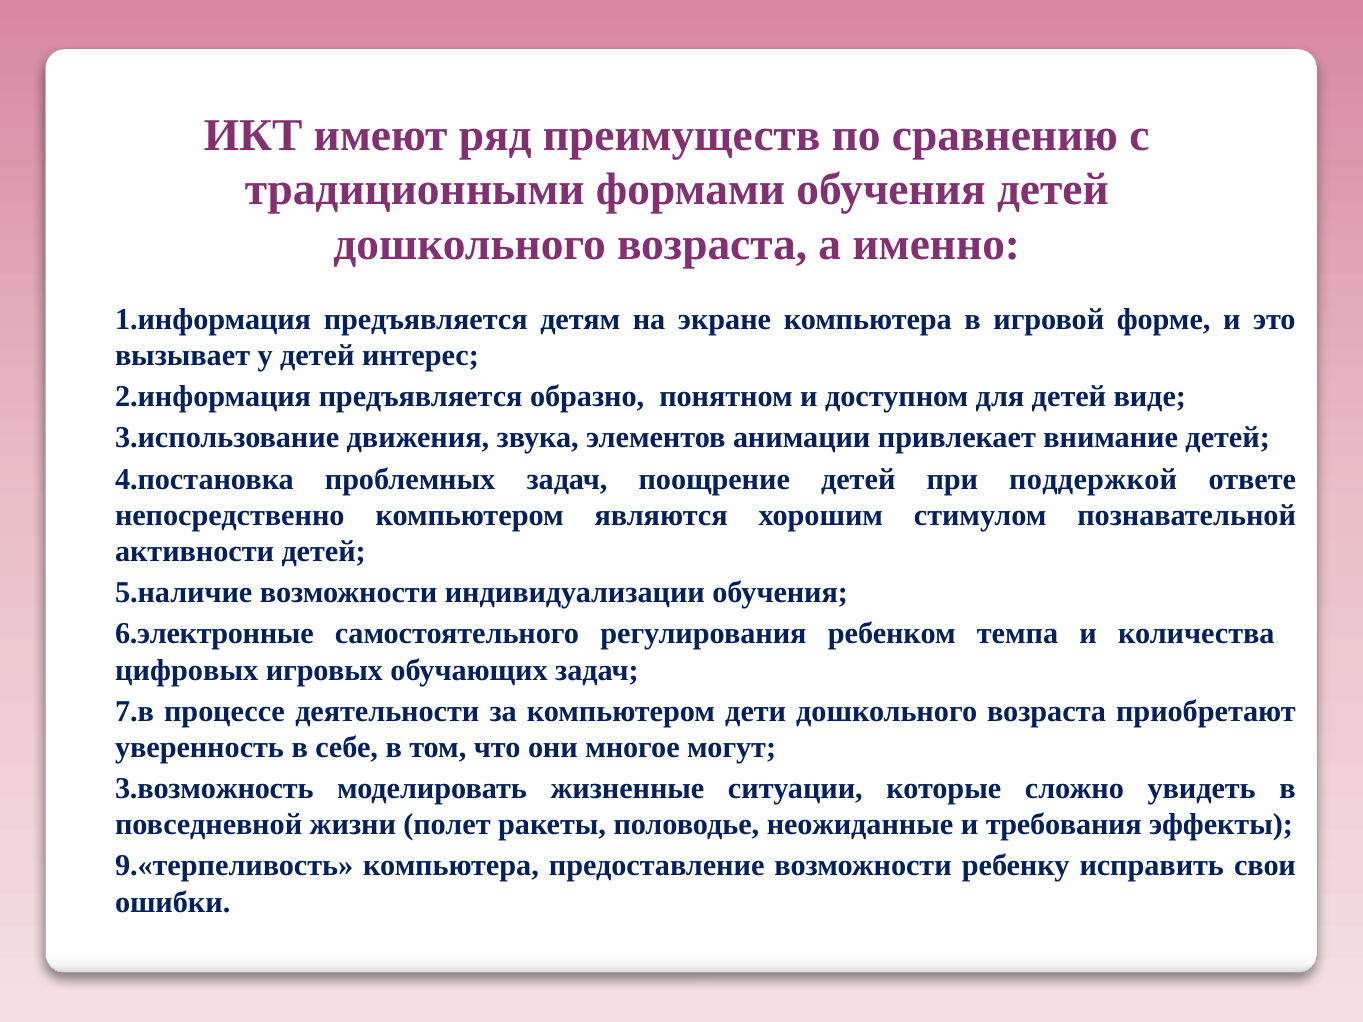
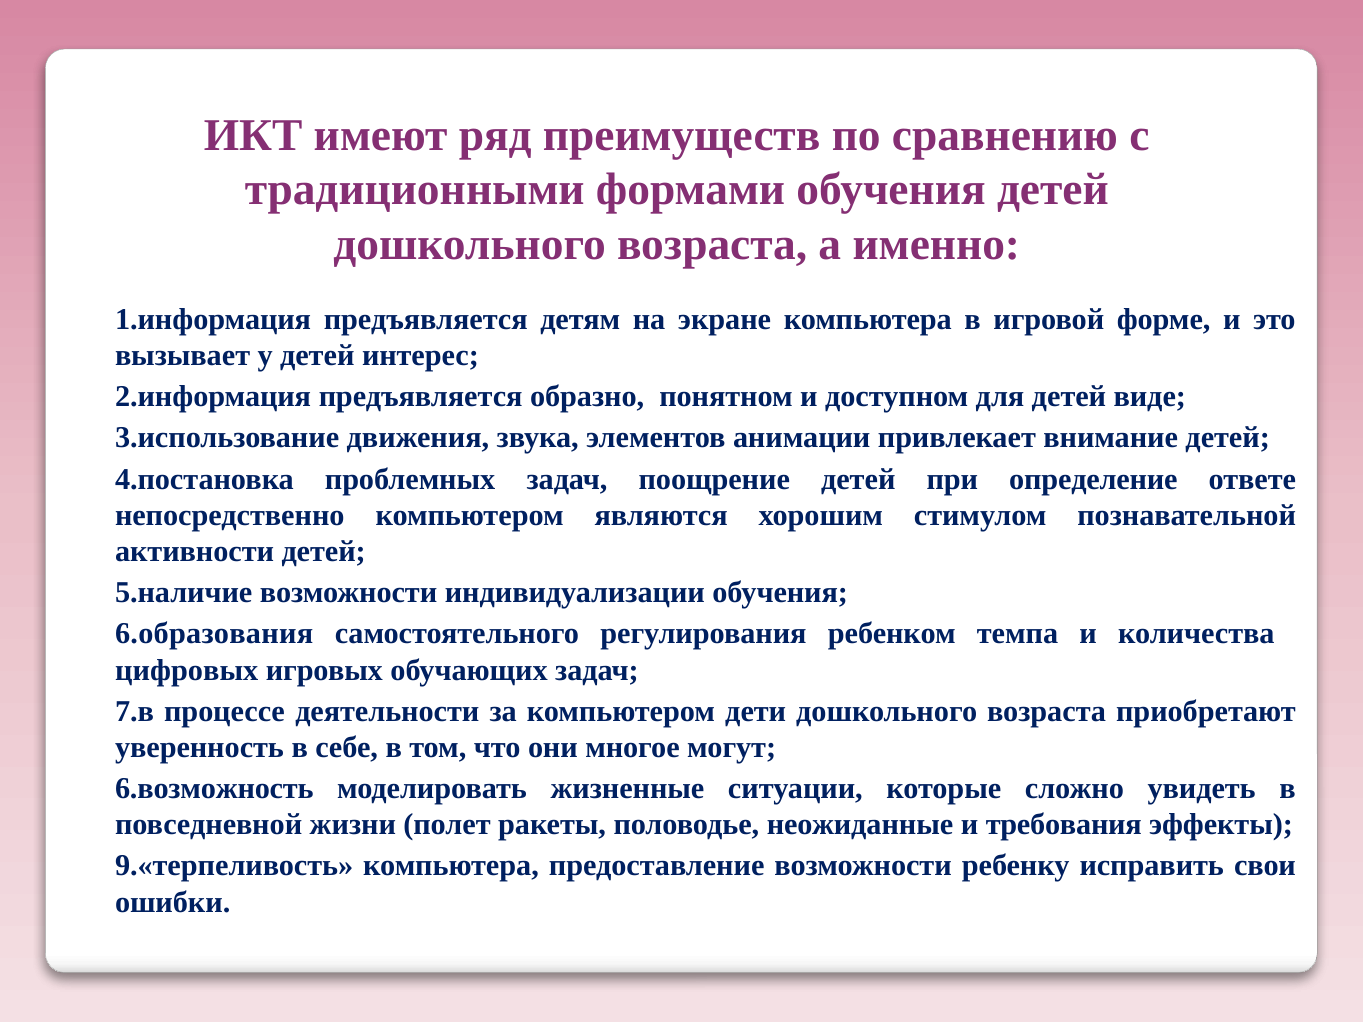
поддержкой: поддержкой -> определение (1093, 479)
6.электронные: 6.электронные -> 6.образования (214, 634)
3.возможность: 3.возможность -> 6.возможность (214, 789)
